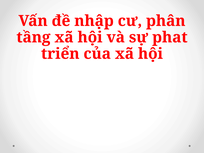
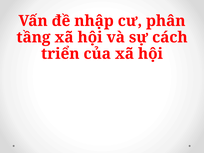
phat: phat -> cách (170, 37)
